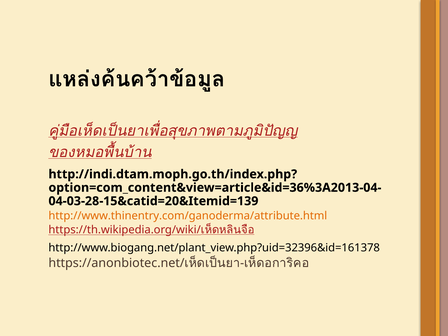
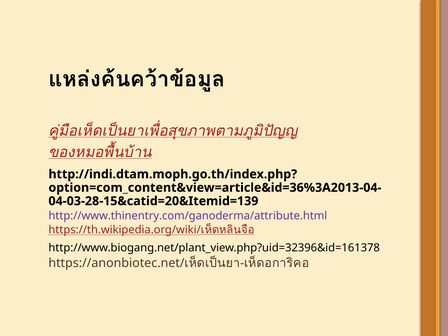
http://www.thinentry.com/ganoderma/attribute.html colour: orange -> purple (188, 216)
